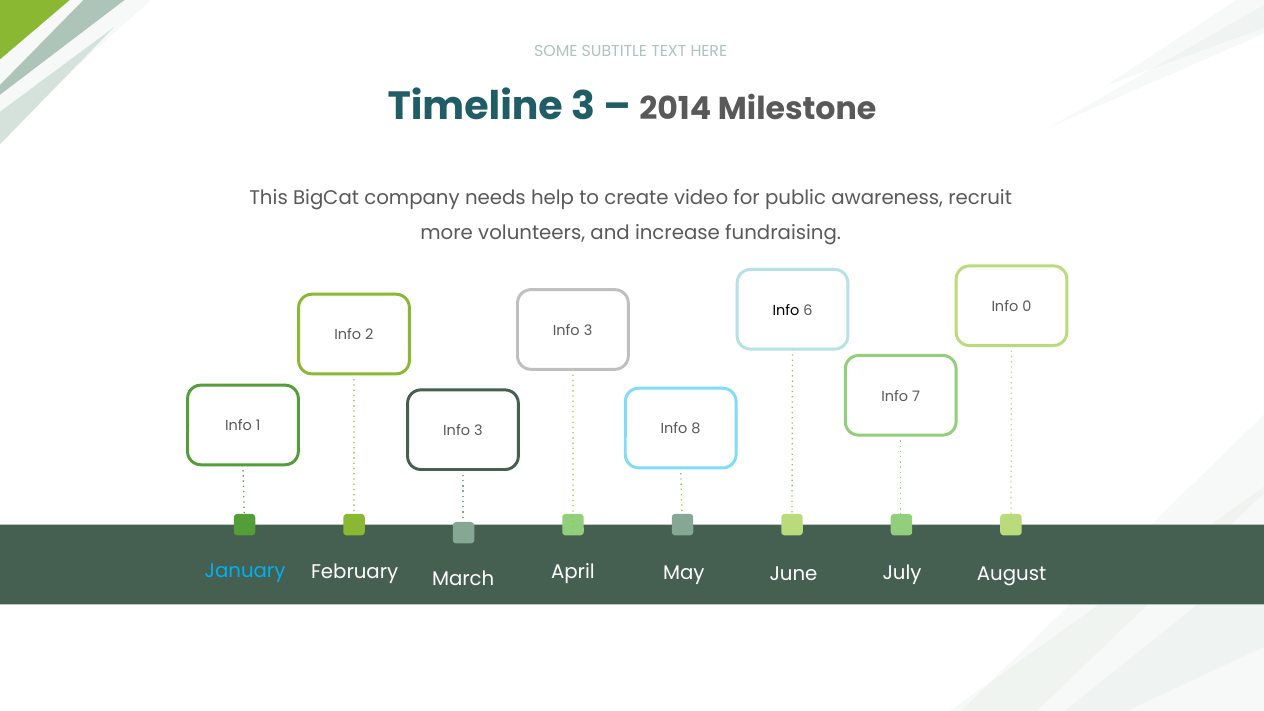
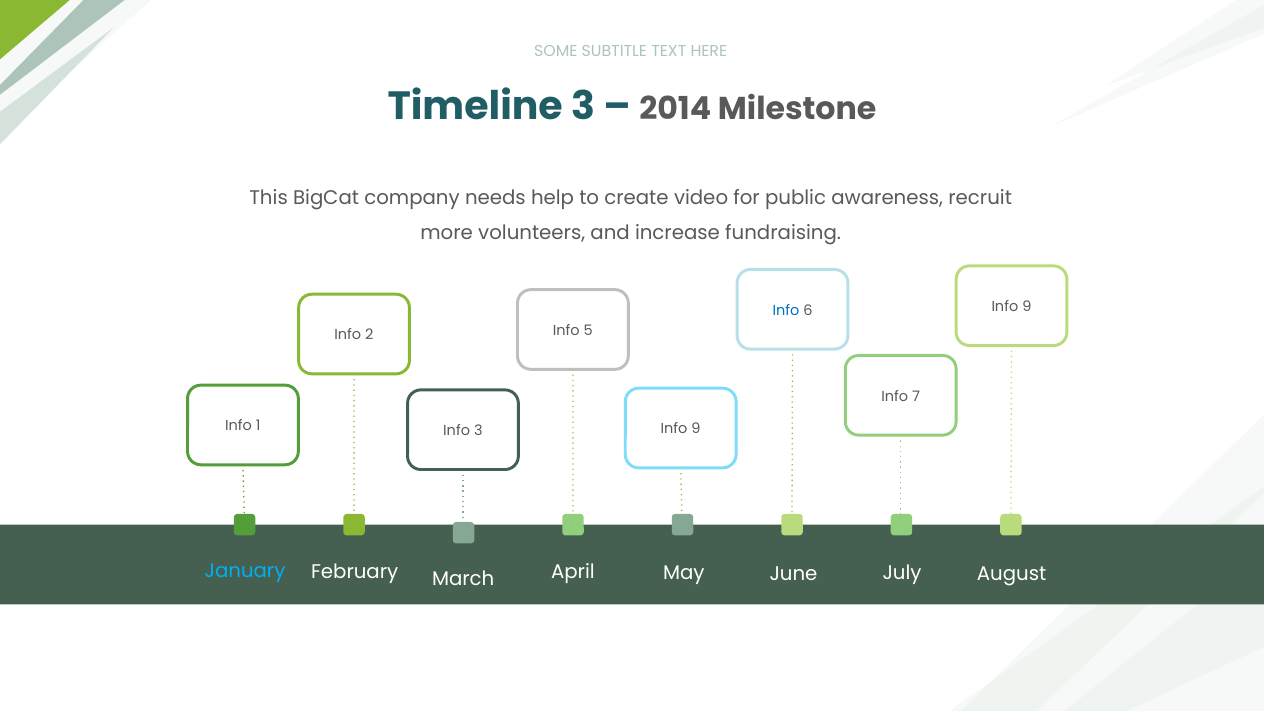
0: 0 -> 9 (1027, 307)
Info colour: black -> blue (786, 310)
3: 3 -> 5 (588, 330)
8: 8 -> 9 (696, 429)
